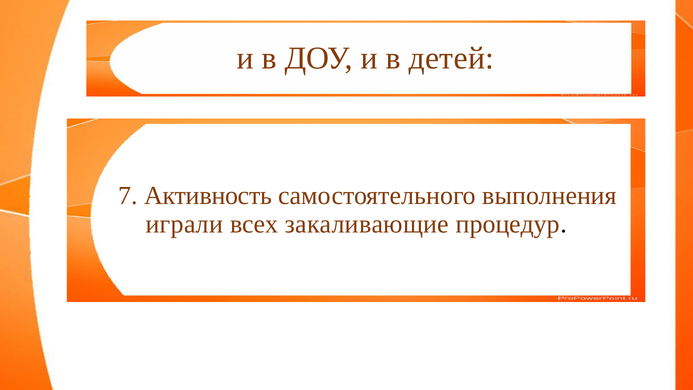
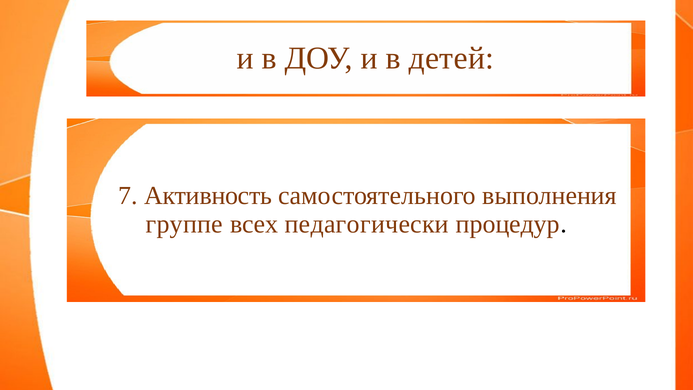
играли: играли -> группе (184, 224)
закаливающие: закаливающие -> педагогически (367, 224)
